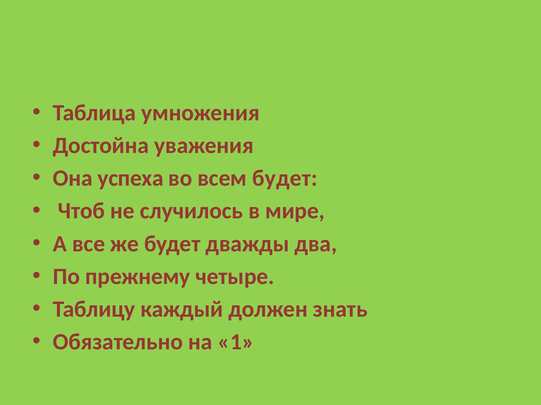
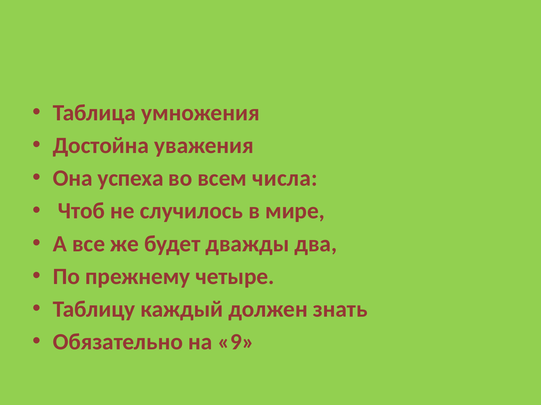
всем будет: будет -> числа (285, 179)
1: 1 -> 9 (236, 342)
